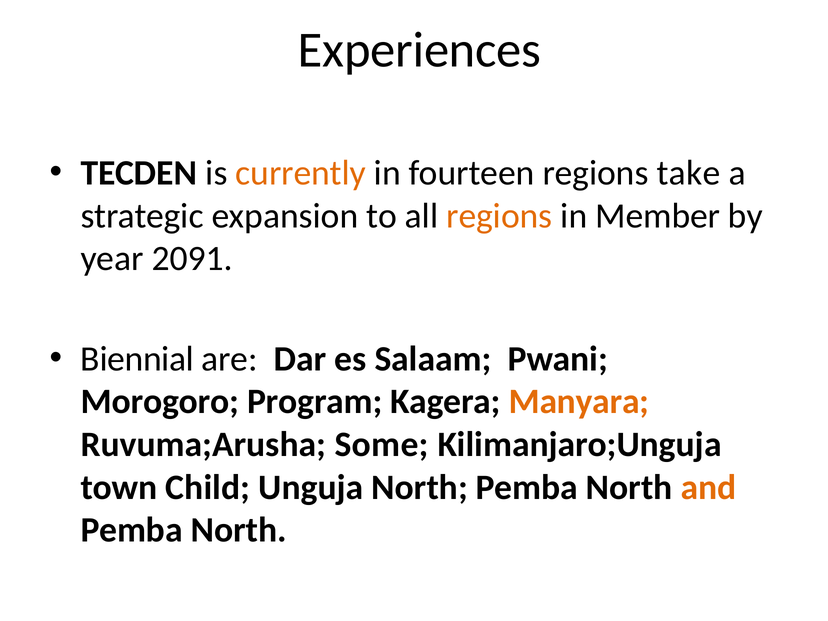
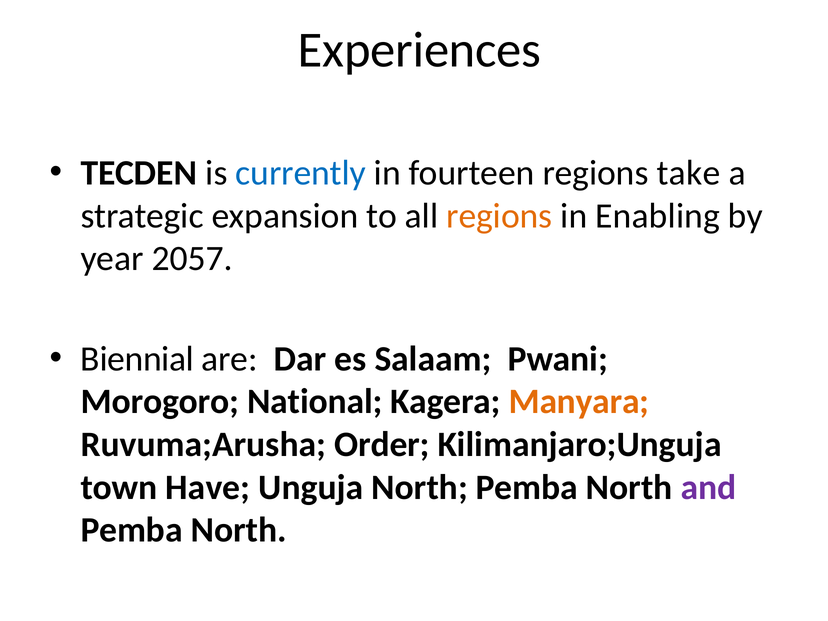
currently colour: orange -> blue (301, 173)
Member: Member -> Enabling (658, 216)
2091: 2091 -> 2057 (192, 259)
Program: Program -> National (315, 402)
Some: Some -> Order (382, 444)
Child: Child -> Have (208, 487)
and colour: orange -> purple (709, 487)
